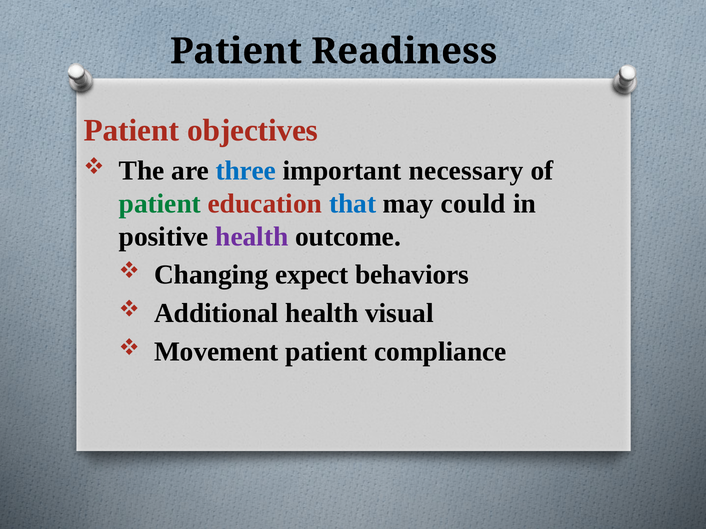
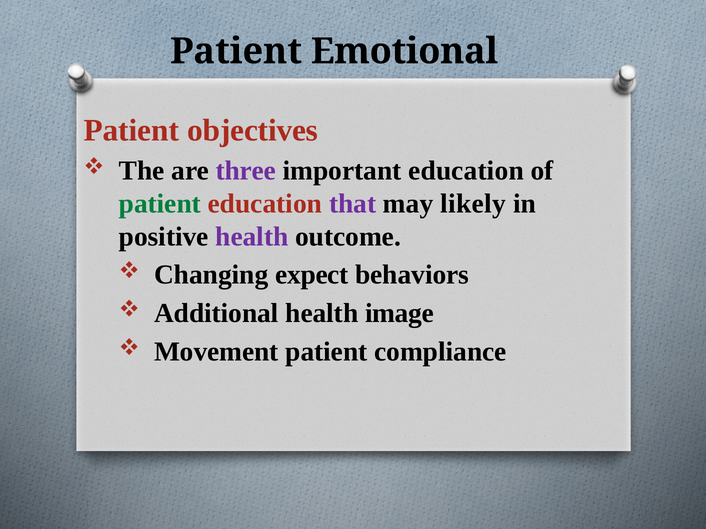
Readiness: Readiness -> Emotional (405, 51)
three colour: blue -> purple (246, 171)
important necessary: necessary -> education (466, 171)
that colour: blue -> purple (353, 204)
could: could -> likely (473, 204)
visual: visual -> image (400, 314)
